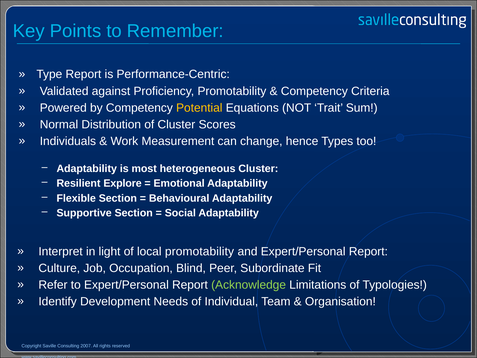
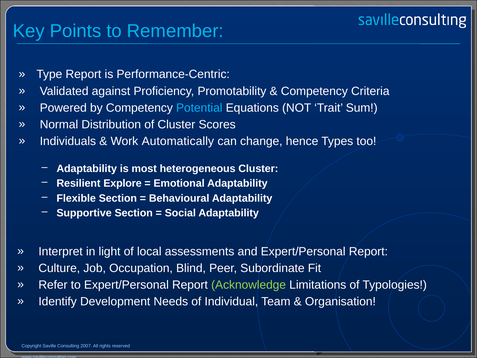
Potential colour: yellow -> light blue (199, 108)
Measurement: Measurement -> Automatically (178, 141)
local promotability: promotability -> assessments (200, 251)
